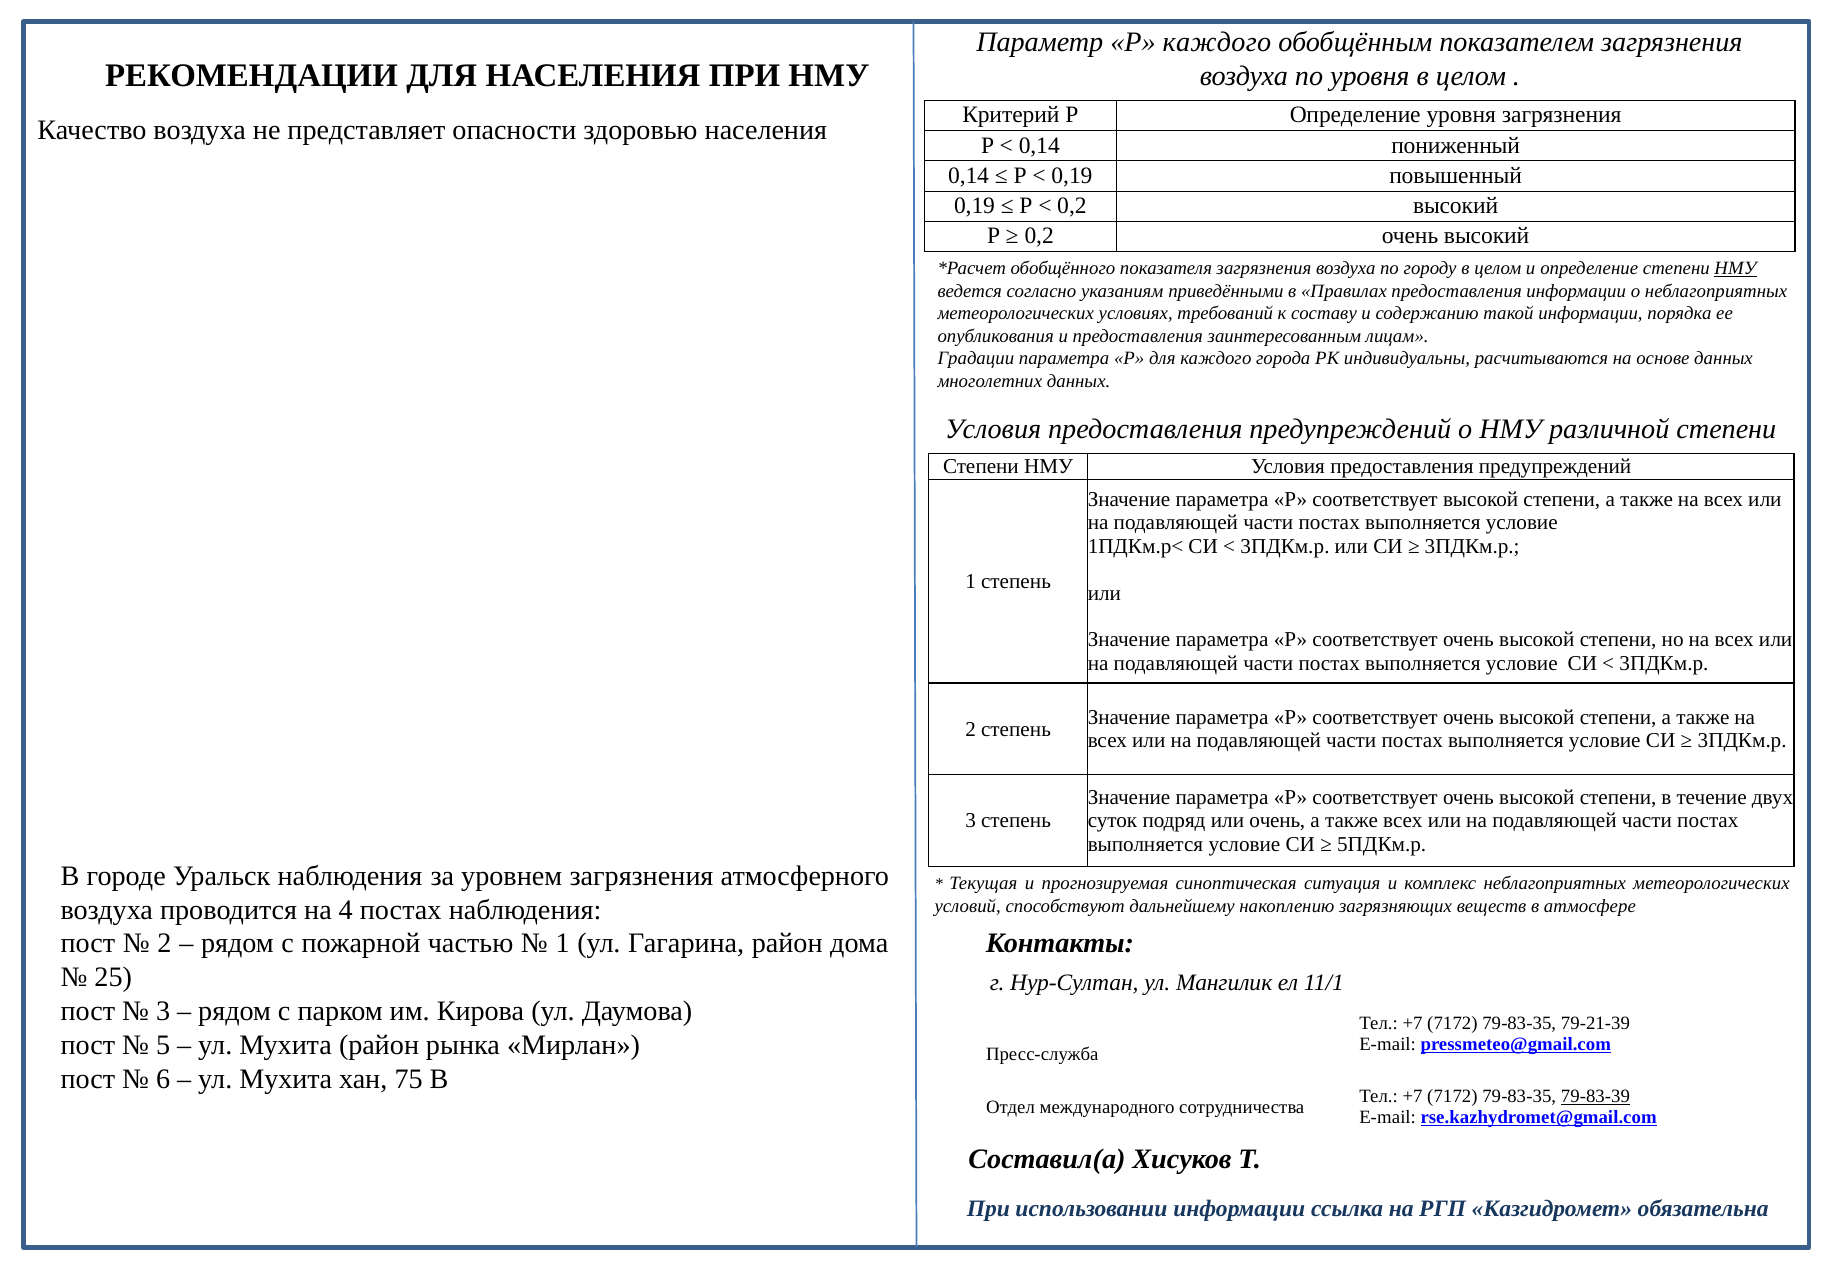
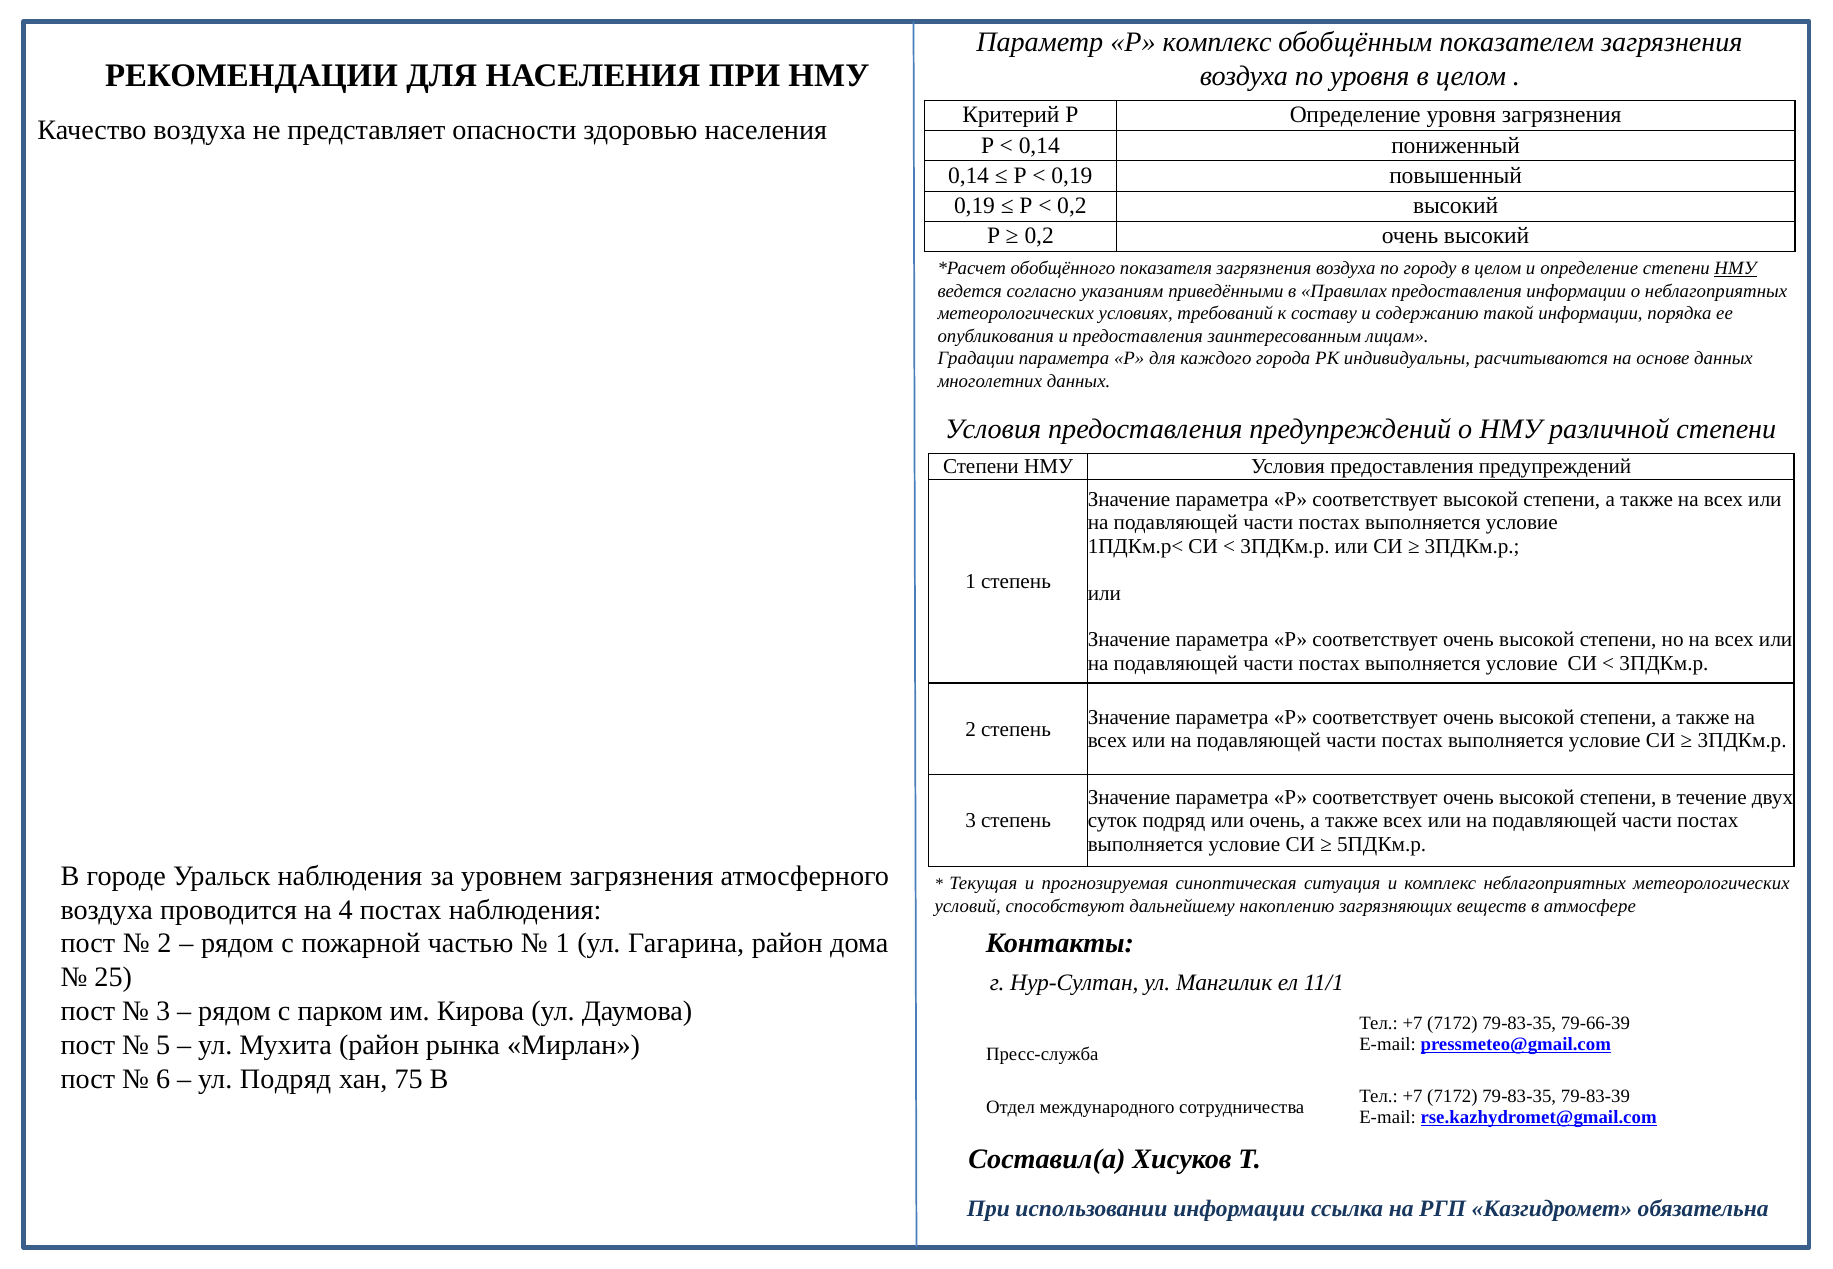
Р каждого: каждого -> комплекс (1217, 42)
79-21-39: 79-21-39 -> 79-66-39 (1595, 1023)
Мухита: Мухита -> Подряд (286, 1079)
79-83-39 underline: present -> none (1595, 1097)
